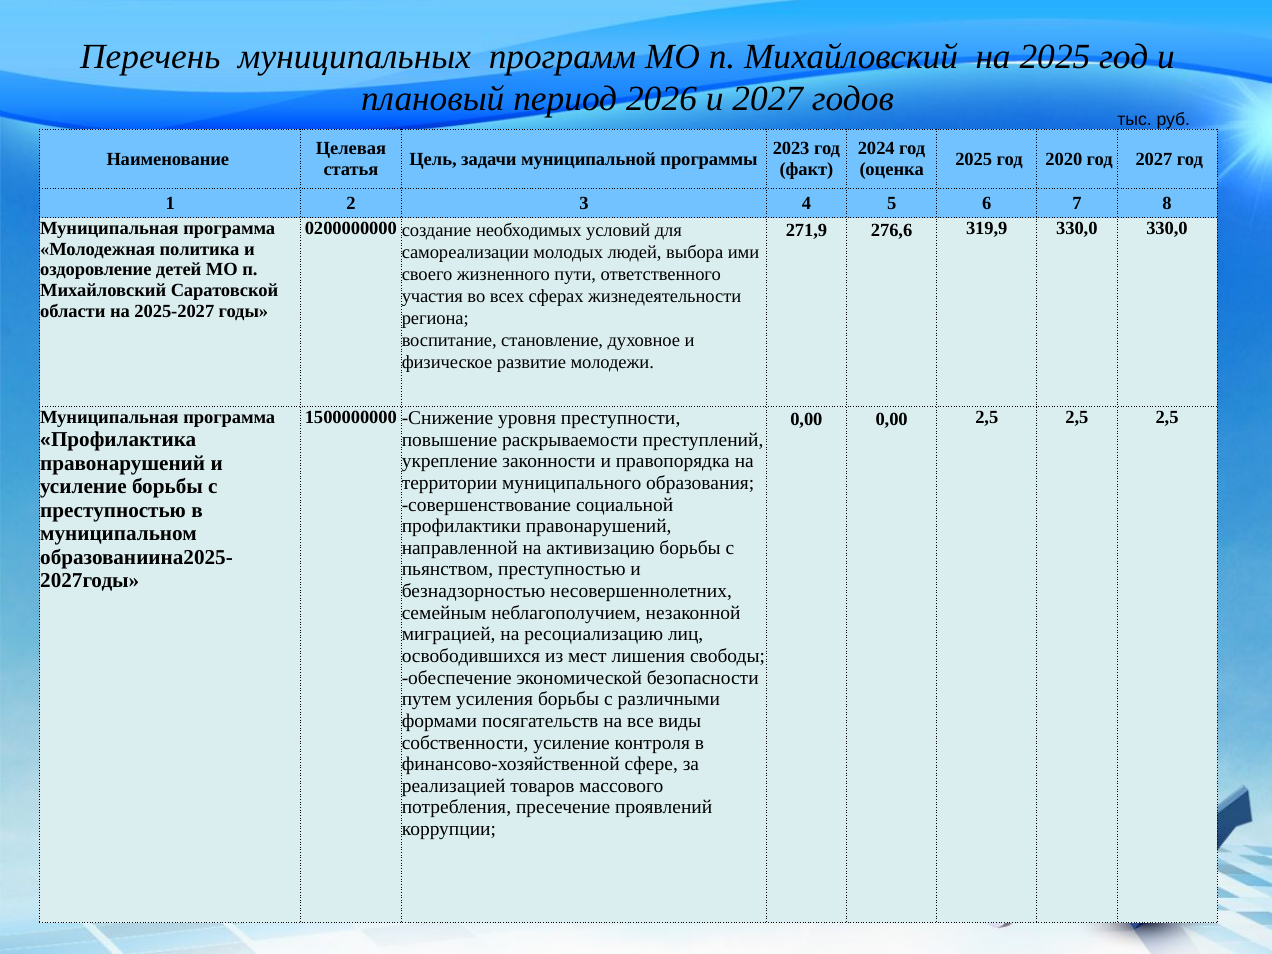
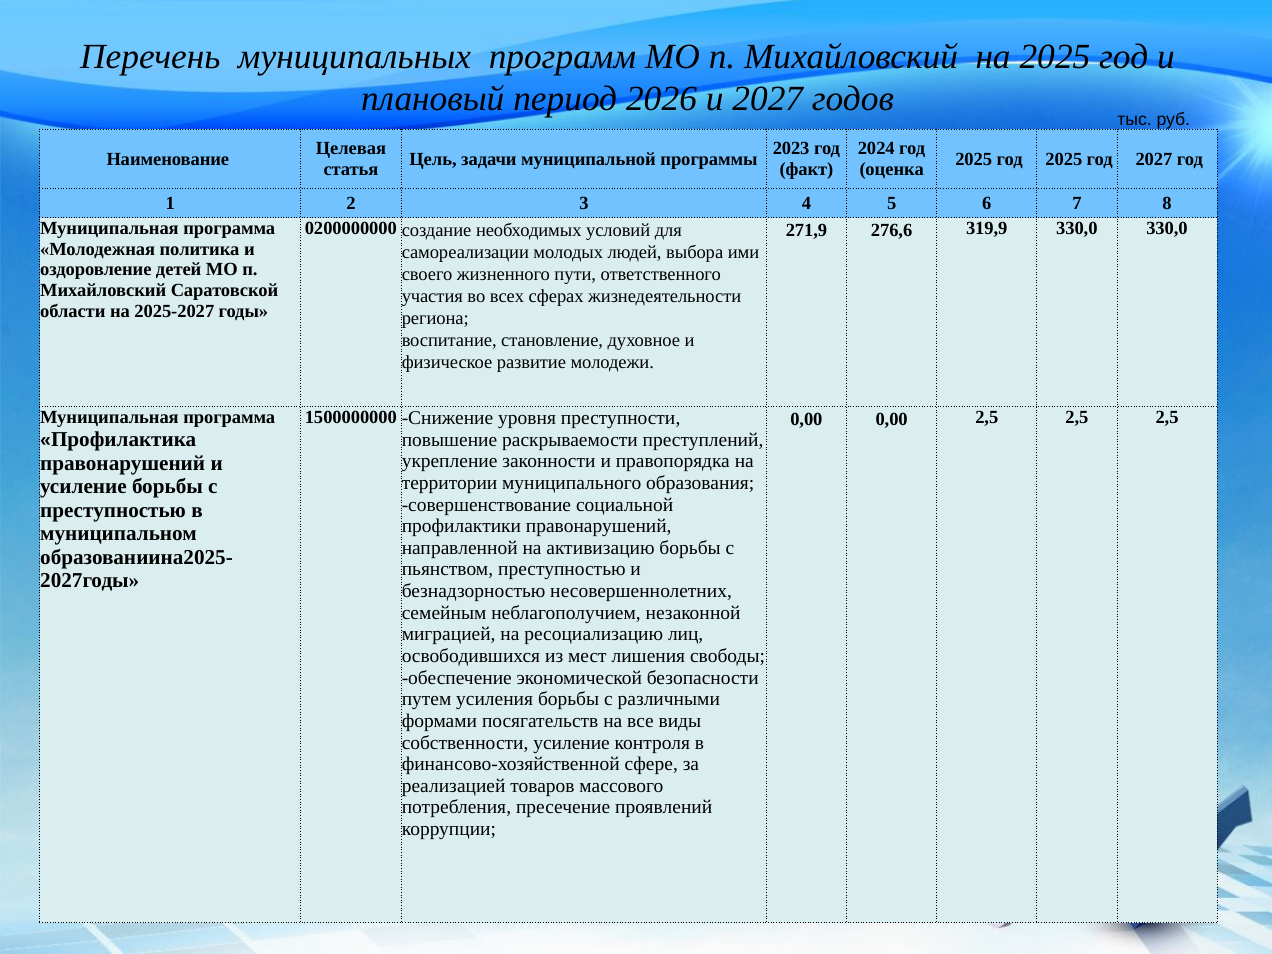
год 2020: 2020 -> 2025 (1064, 159)
